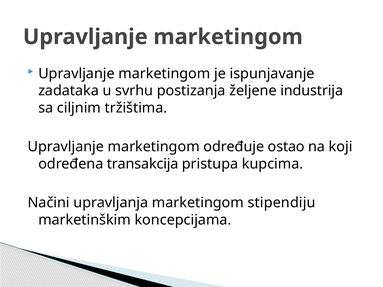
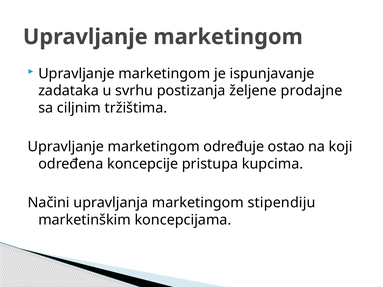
industrija: industrija -> prodajne (312, 91)
transakcija: transakcija -> koncepcije (143, 164)
